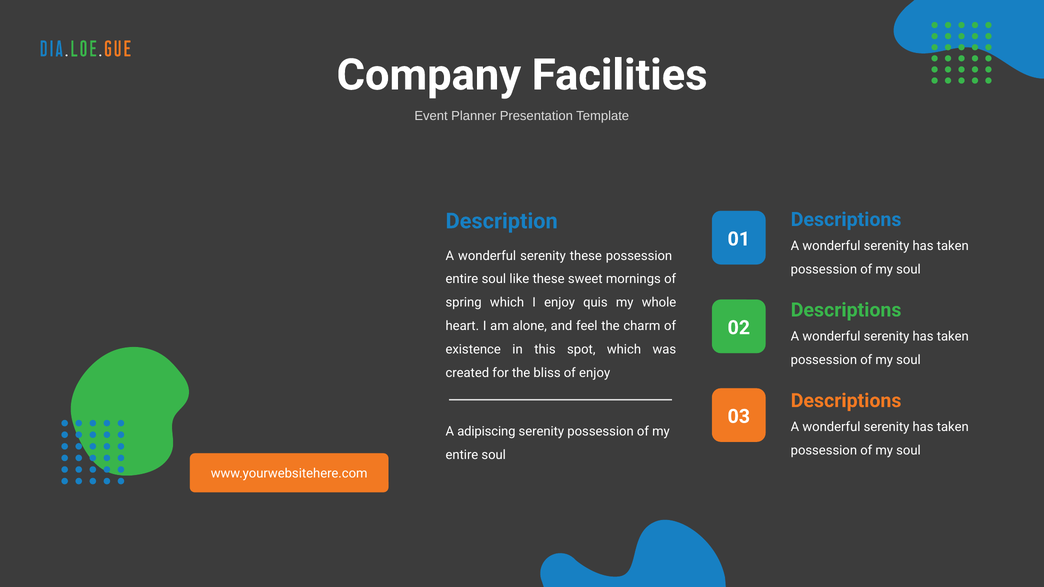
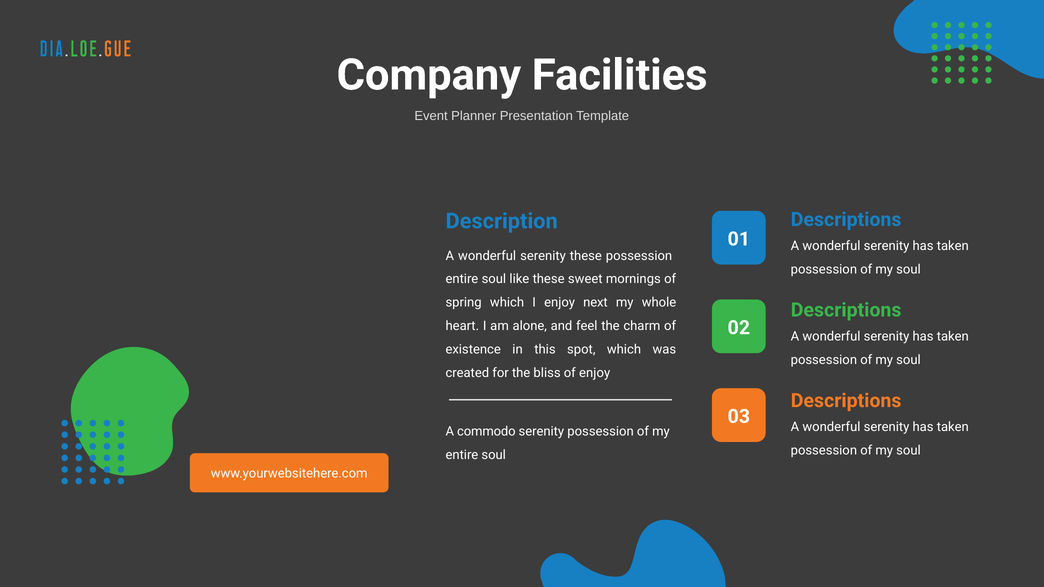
quis: quis -> next (595, 303)
adipiscing: adipiscing -> commodo (486, 432)
